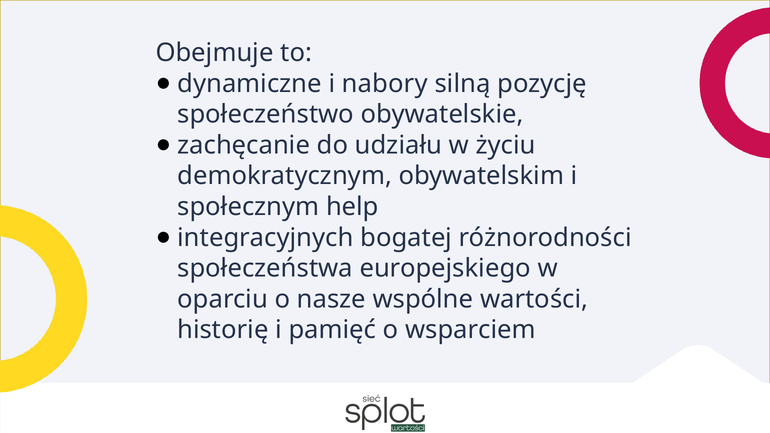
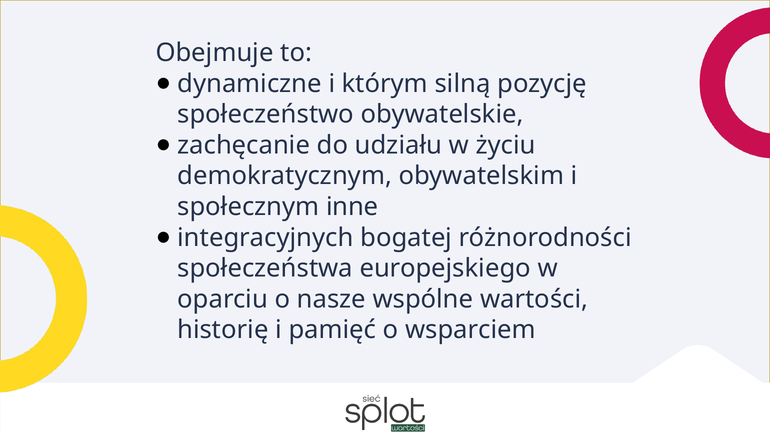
nabory: nabory -> którym (385, 84)
help: help -> inne (352, 207)
